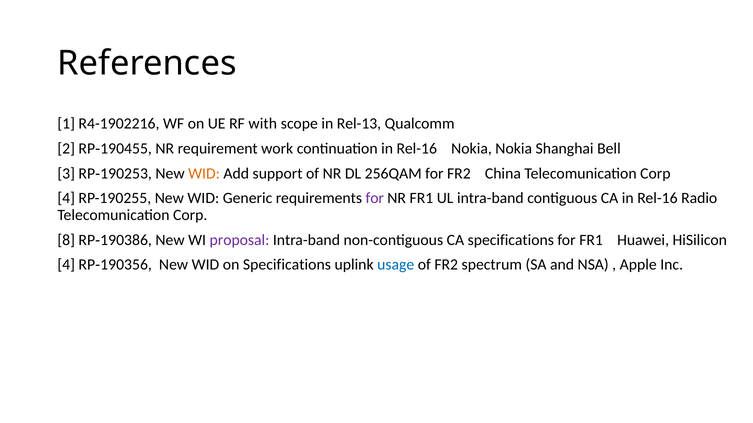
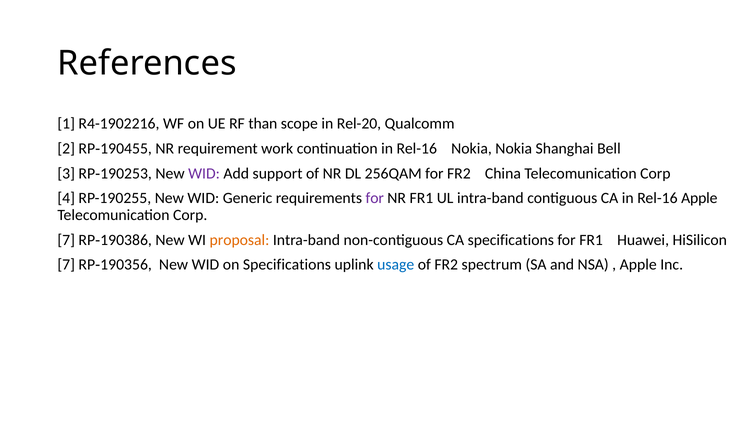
with: with -> than (263, 124)
Rel-13: Rel-13 -> Rel-20 (359, 124)
WID colour: orange -> purple (204, 174)
Rel-16 Radio: Radio -> Apple (699, 198)
8: 8 -> 7 (66, 240)
proposal colour: purple -> orange (239, 240)
4: 4 -> 7 (66, 265)
